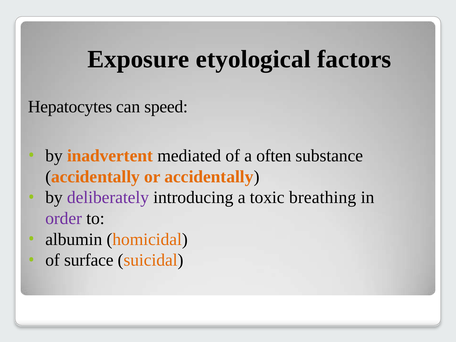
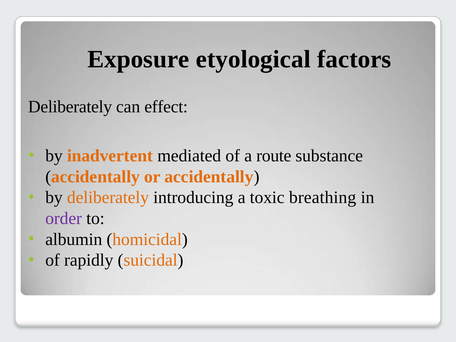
Hepatocytes: Hepatocytes -> Deliberately (70, 107)
speed: speed -> effect (166, 107)
often: often -> route (274, 156)
deliberately colour: purple -> orange (108, 197)
surface: surface -> rapidly (89, 260)
